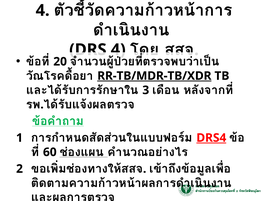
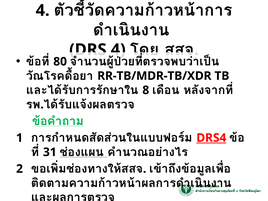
20: 20 -> 80 (60, 62)
RR-TB/MDR-TB/XDR underline: present -> none (154, 76)
3: 3 -> 8 (146, 90)
60: 60 -> 31 (50, 152)
